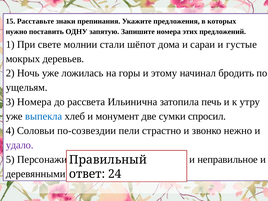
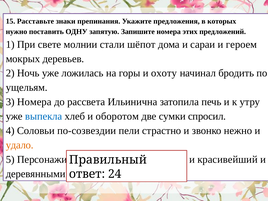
густые: густые -> героем (241, 44)
этому: этому -> охоту (164, 73)
монумент: монумент -> оборотом (117, 116)
удало colour: purple -> orange (20, 145)
неправильное: неправильное -> красивейший (228, 159)
